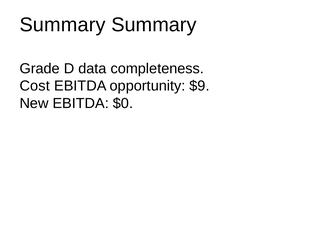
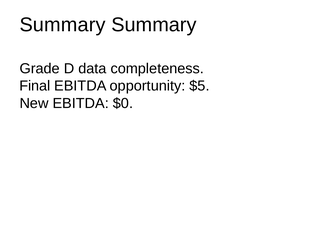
Cost: Cost -> Final (35, 86)
$9: $9 -> $5 (199, 86)
